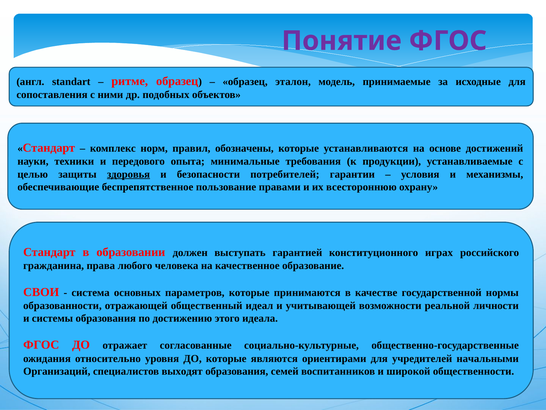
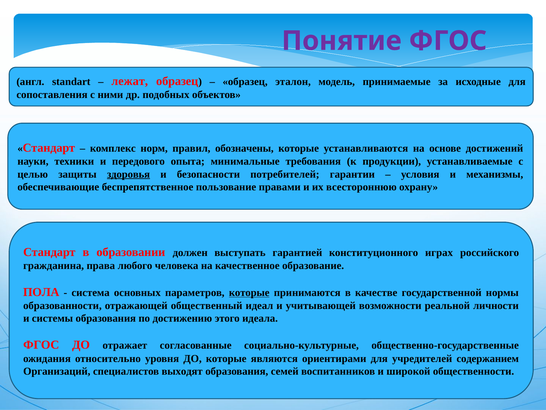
ритме: ритме -> лежат (130, 81)
СВОИ: СВОИ -> ПОЛА (41, 292)
которые underline: none -> present (249, 292)
начальными: начальными -> содержанием (488, 358)
